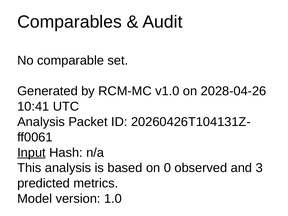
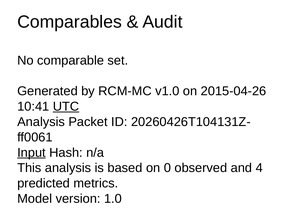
2028-04-26: 2028-04-26 -> 2015-04-26 (234, 91)
UTC underline: none -> present (66, 106)
3: 3 -> 4 (259, 168)
